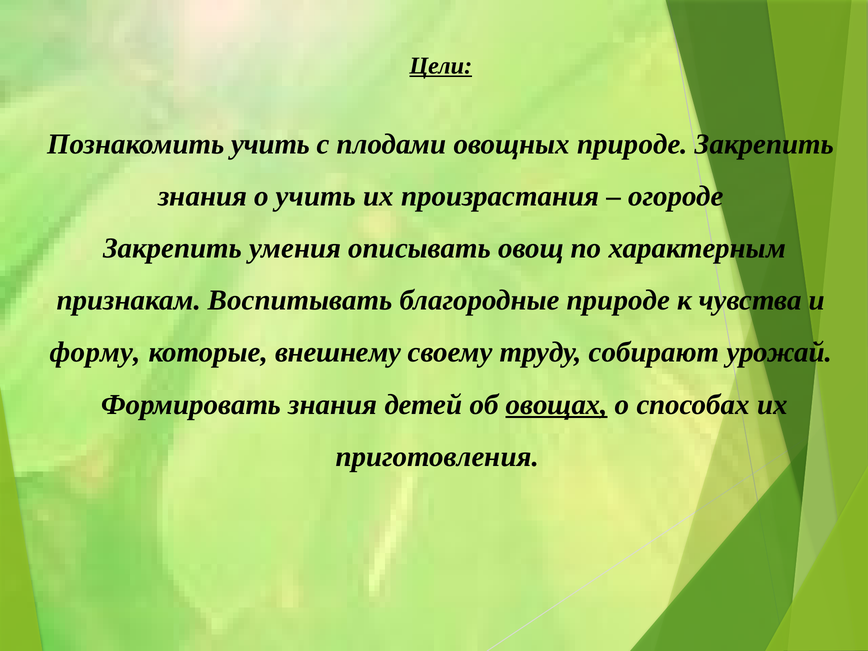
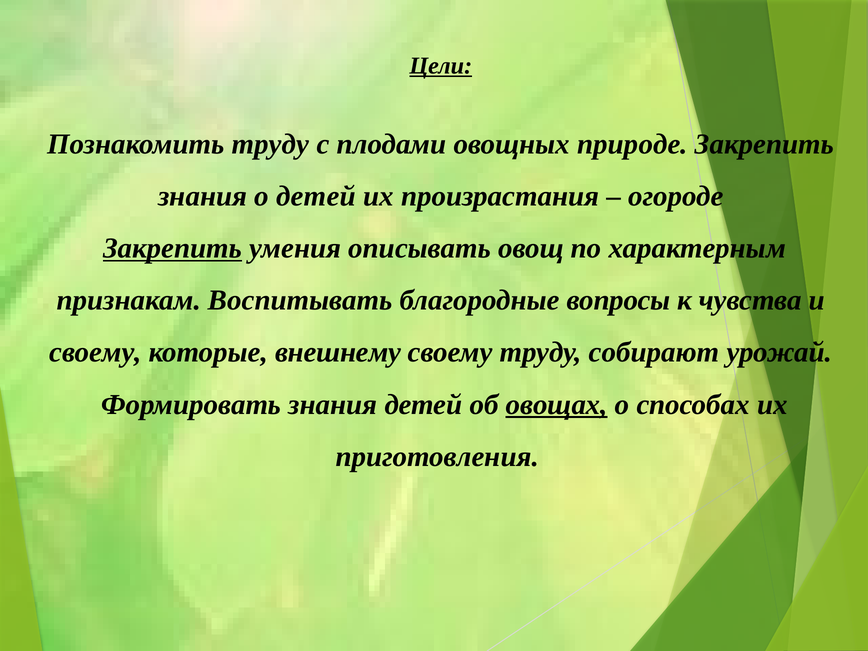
Познакомить учить: учить -> труду (270, 144)
о учить: учить -> детей (316, 196)
Закрепить underline: none -> present (173, 248)
благородные природе: природе -> вопросы (619, 300)
форму: форму -> своему (95, 352)
